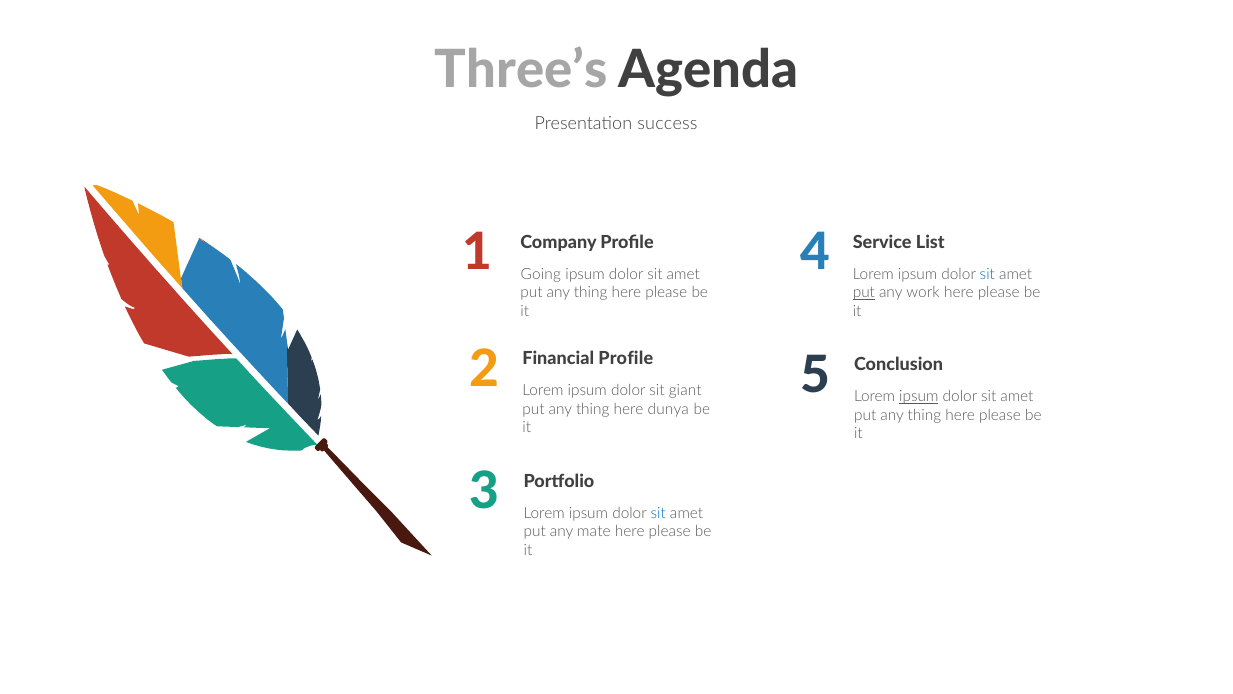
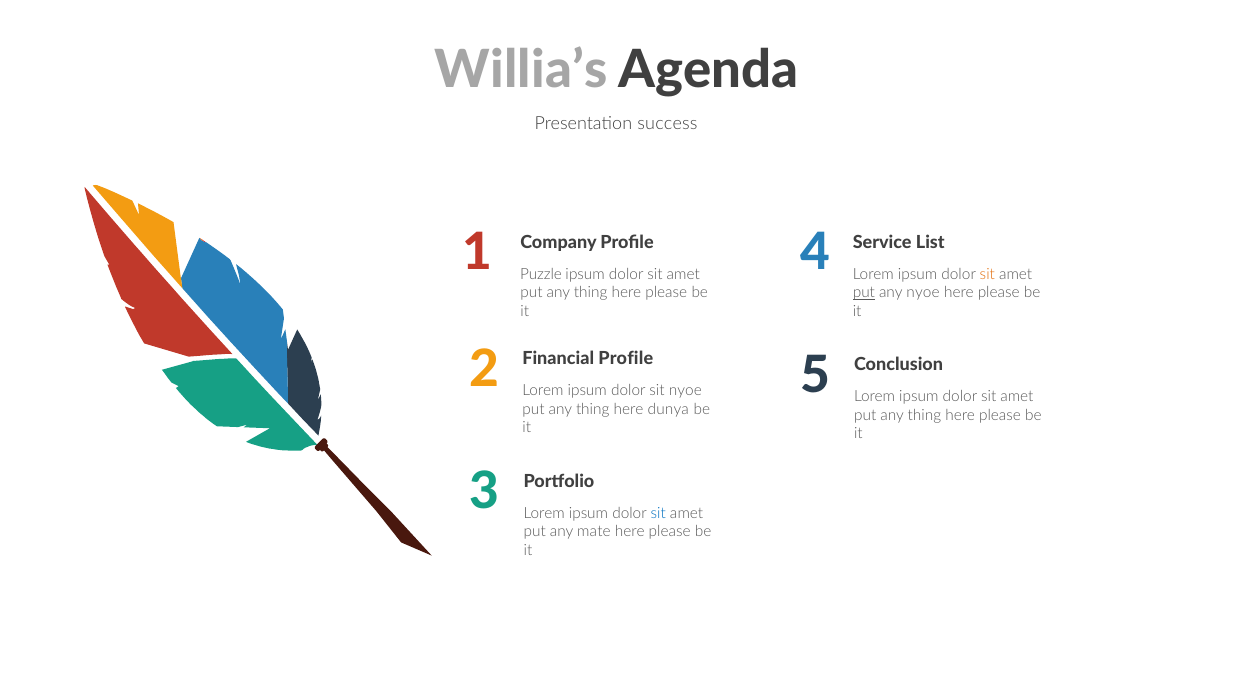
Three’s: Three’s -> Willia’s (521, 70)
Going: Going -> Puzzle (541, 274)
sit colour: blue -> orange (987, 274)
any work: work -> nyoe (923, 292)
sit giant: giant -> nyoe (685, 390)
ipsum underline: present -> none (919, 396)
